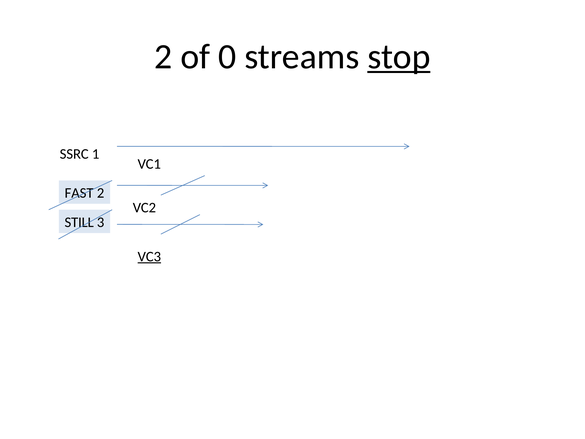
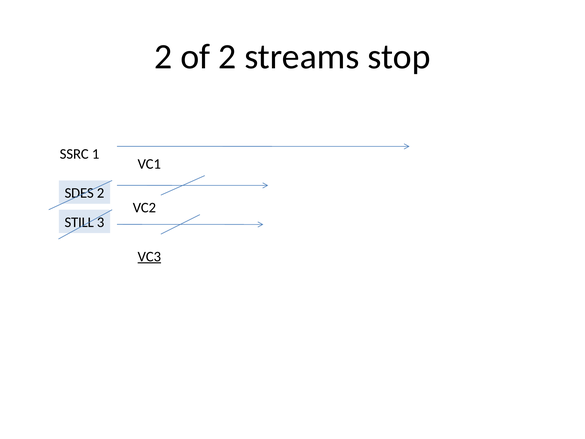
of 0: 0 -> 2 (227, 57)
stop underline: present -> none (399, 57)
FAST: FAST -> SDES (79, 193)
